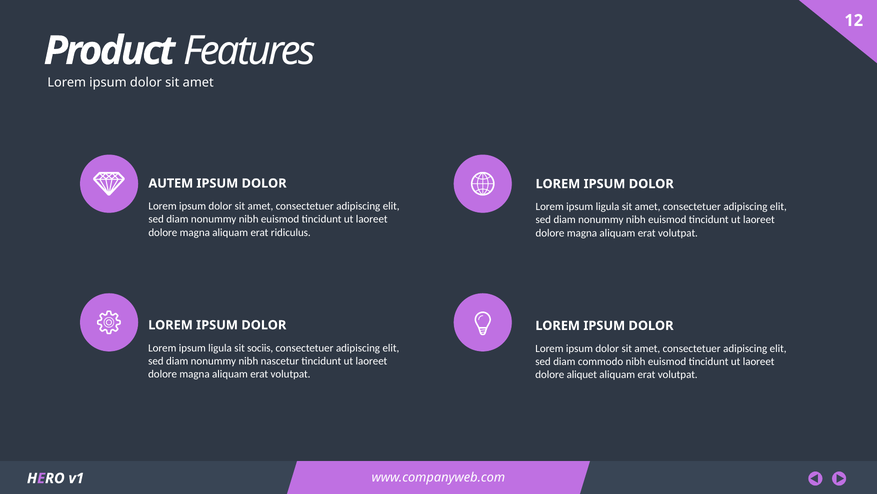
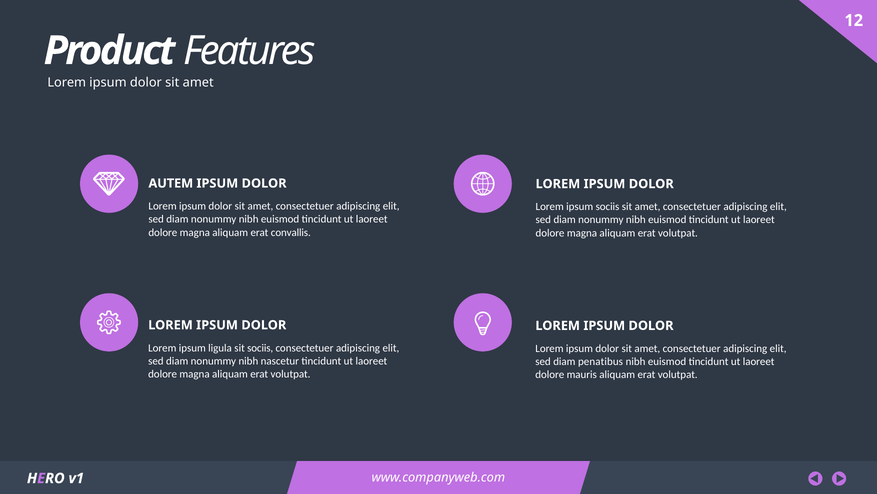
ligula: ligula -> sociis (607, 206)
ridiculus: ridiculus -> convallis (291, 232)
commodo: commodo -> penatibus (601, 361)
aliquet: aliquet -> mauris (582, 374)
